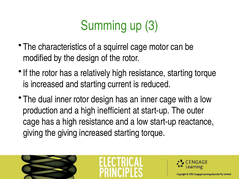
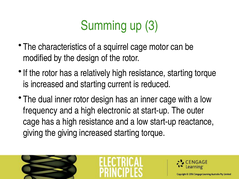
production: production -> frequency (40, 111)
inefficient: inefficient -> electronic (114, 111)
